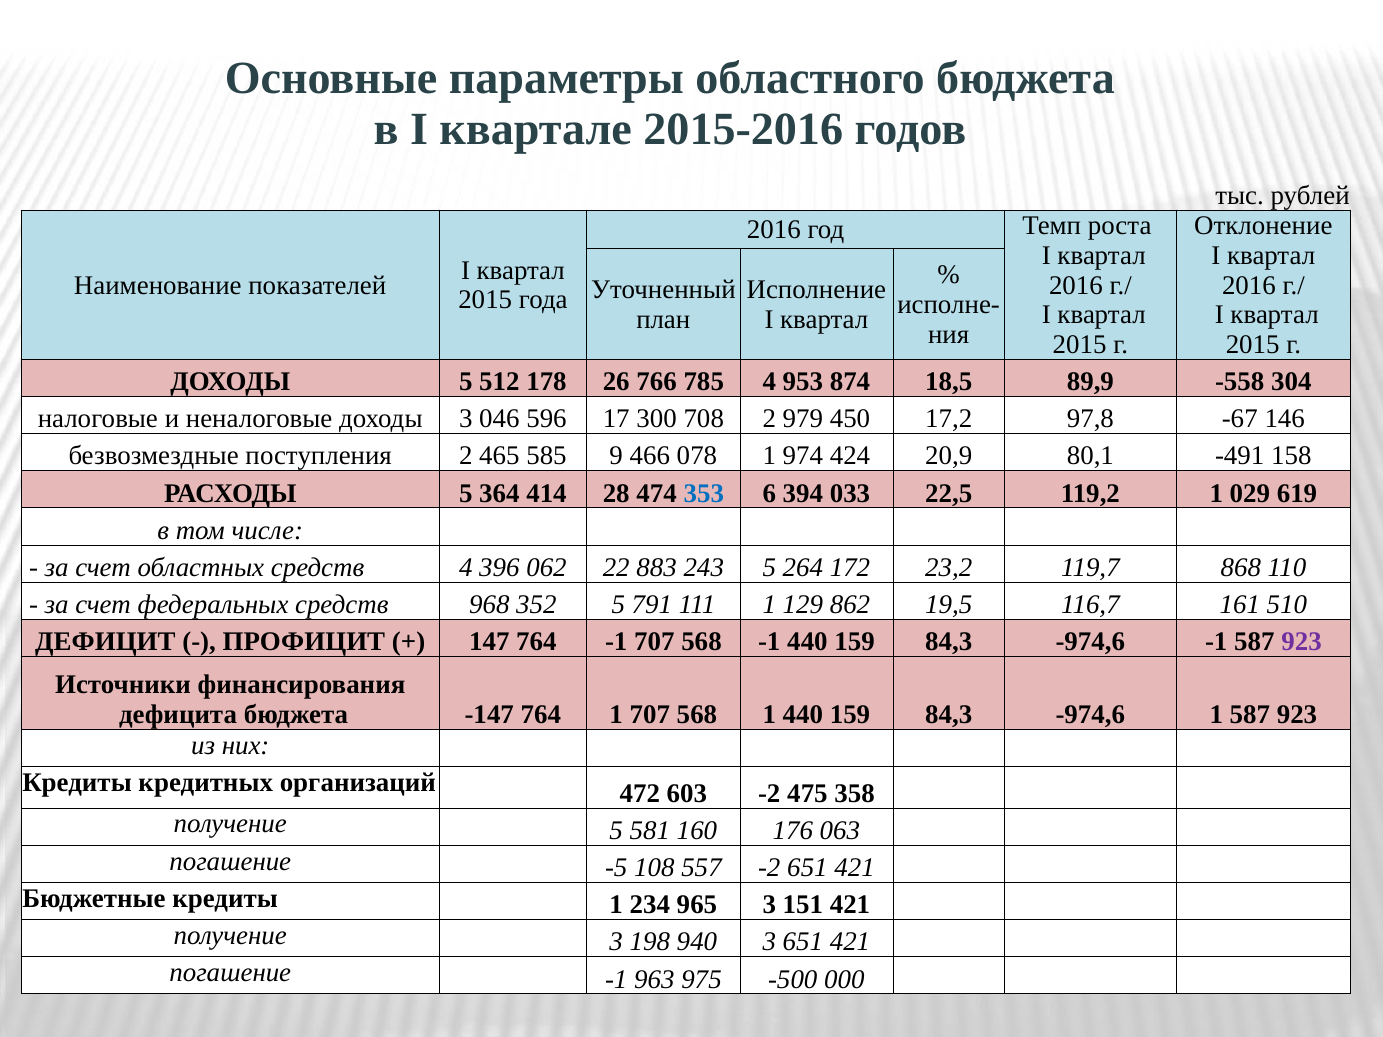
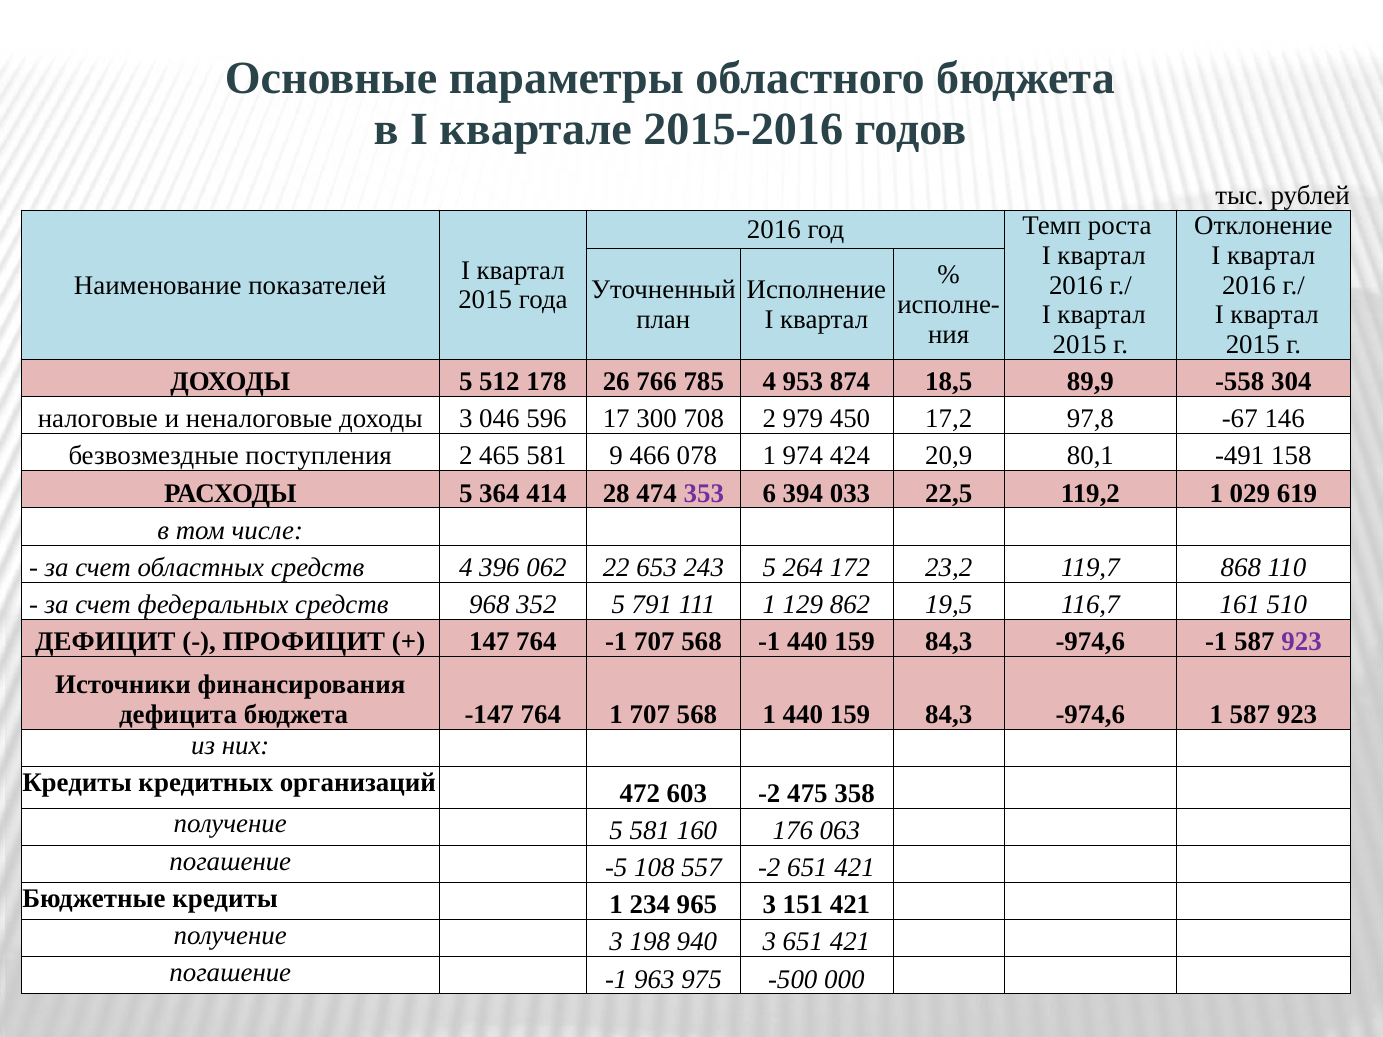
465 585: 585 -> 581 (546, 456)
353 colour: blue -> purple (704, 493)
883: 883 -> 653 (657, 568)
